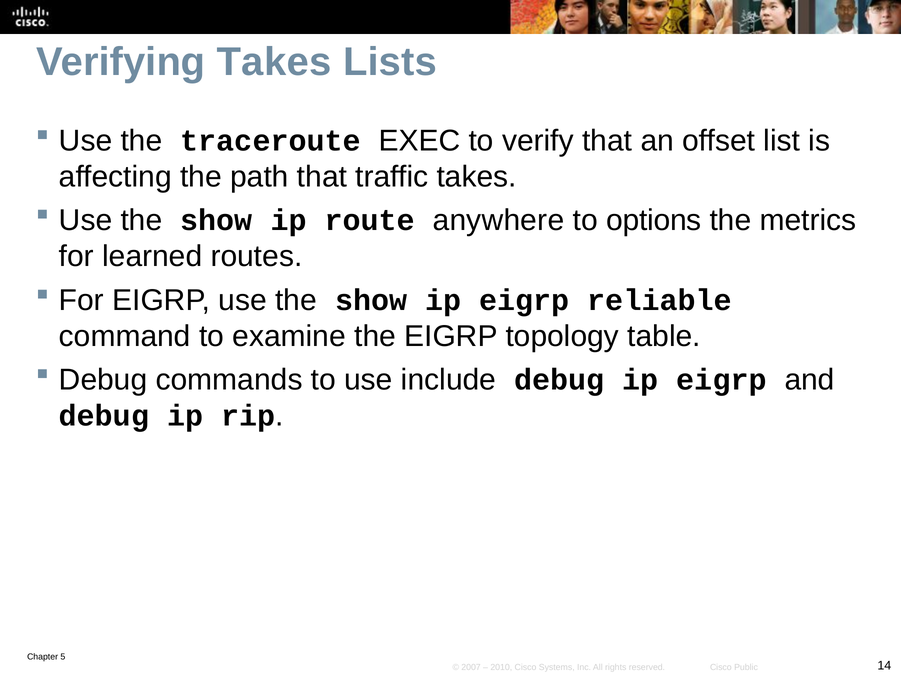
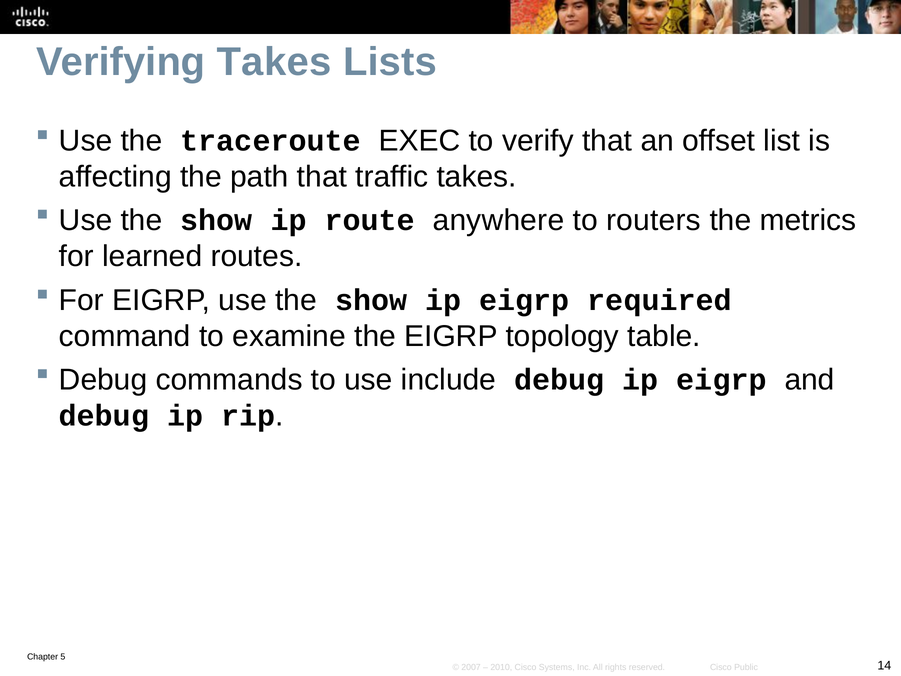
options: options -> routers (654, 220)
reliable: reliable -> required (660, 300)
